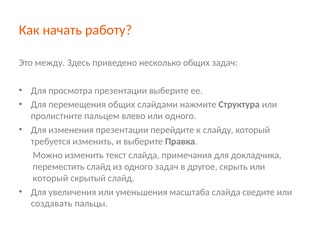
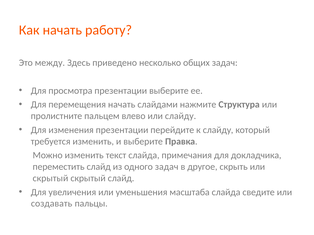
перемещения общих: общих -> начать (122, 105)
или одного: одного -> слайду (181, 116)
который: который -> скрытый (50, 179)
